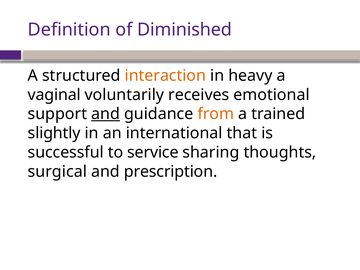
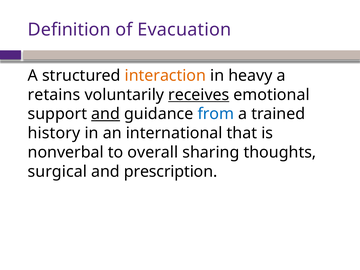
Diminished: Diminished -> Evacuation (184, 30)
vaginal: vaginal -> retains (54, 95)
receives underline: none -> present (199, 95)
from colour: orange -> blue (216, 114)
slightly: slightly -> history (54, 133)
successful: successful -> nonverbal (66, 152)
service: service -> overall (153, 152)
